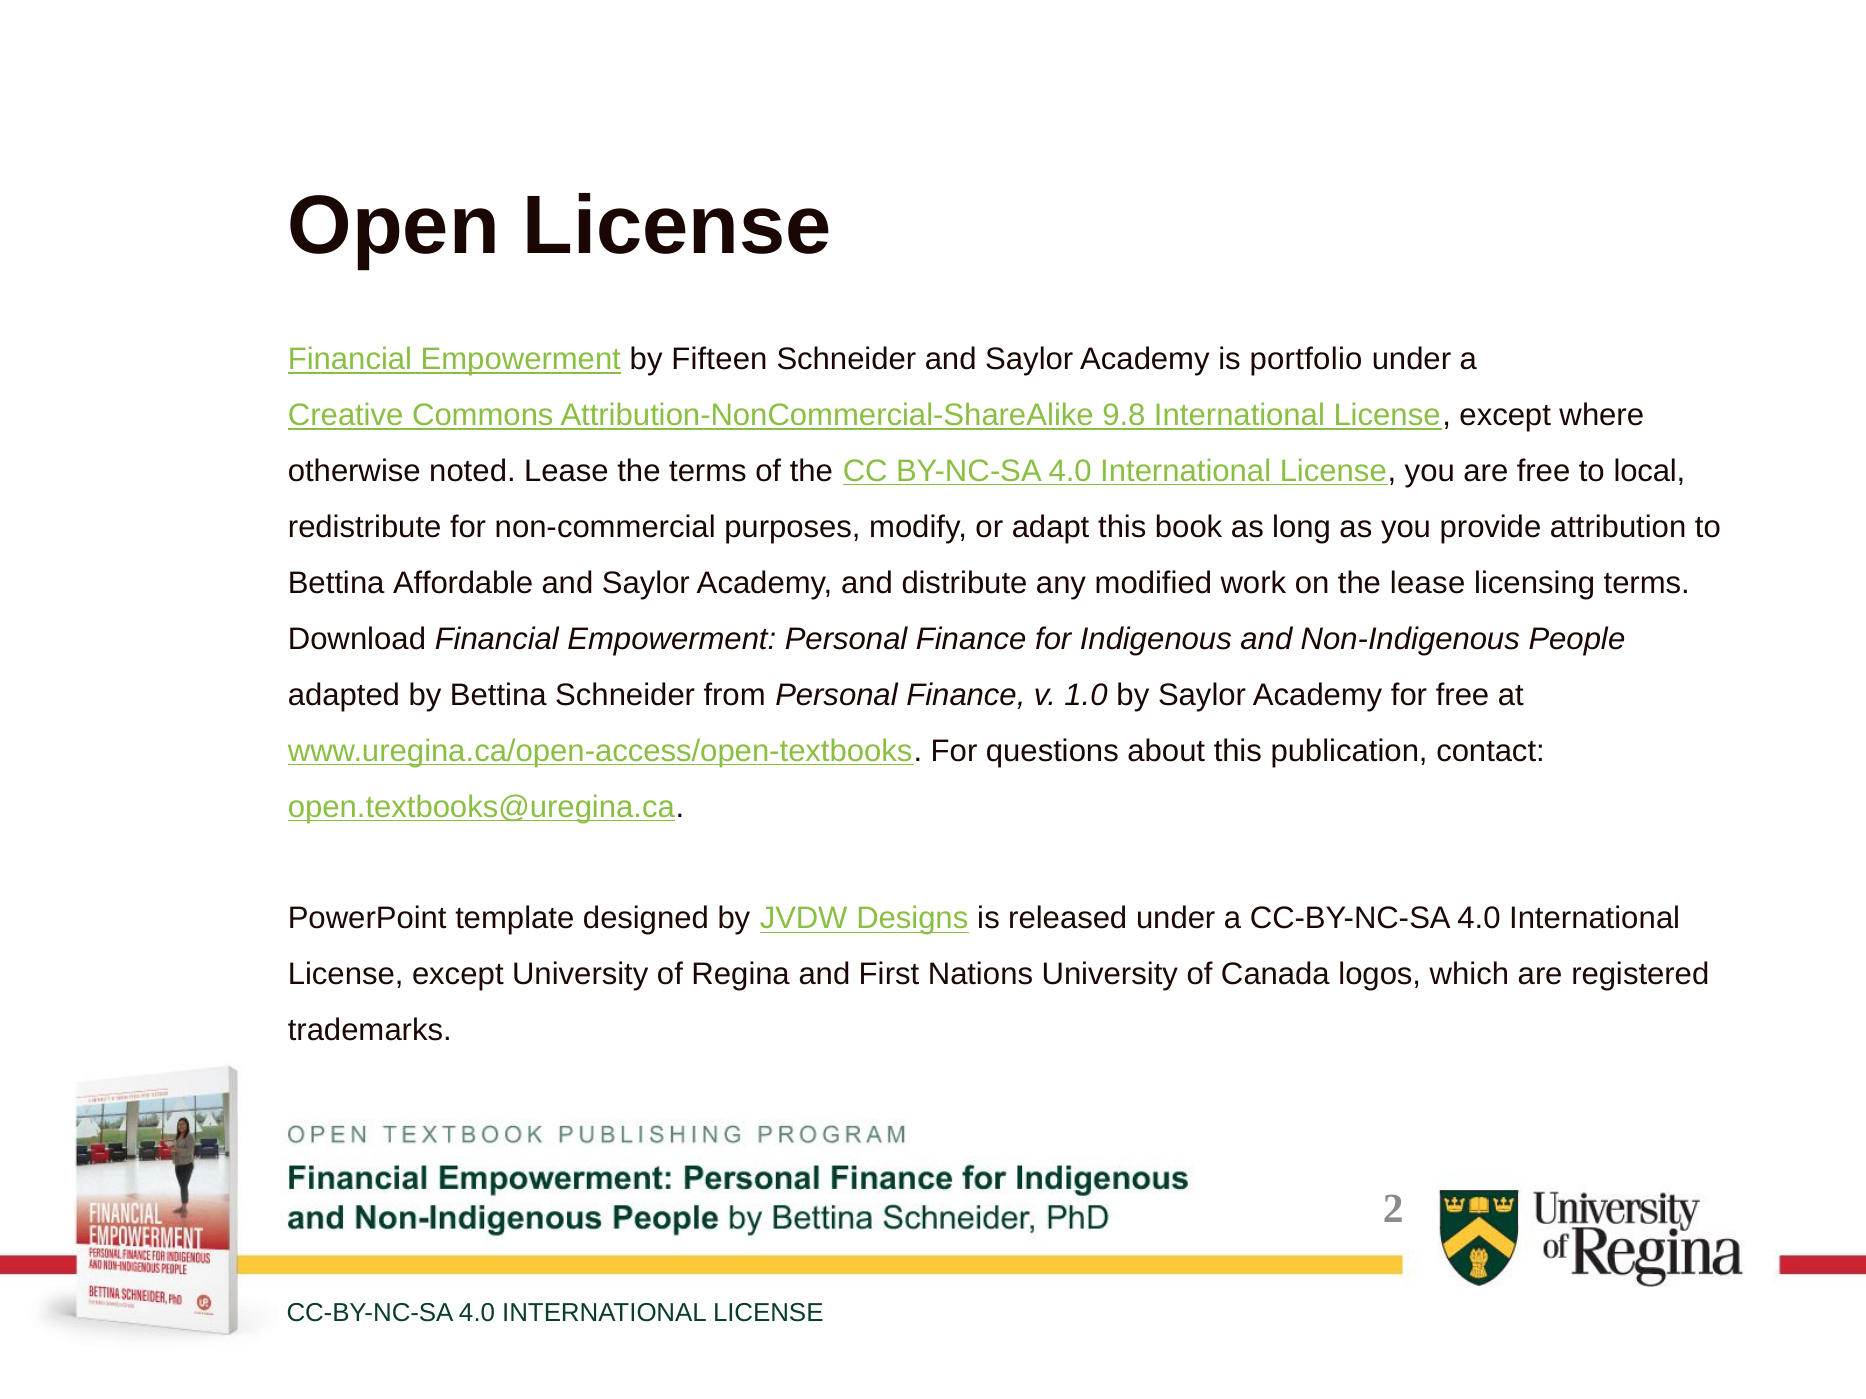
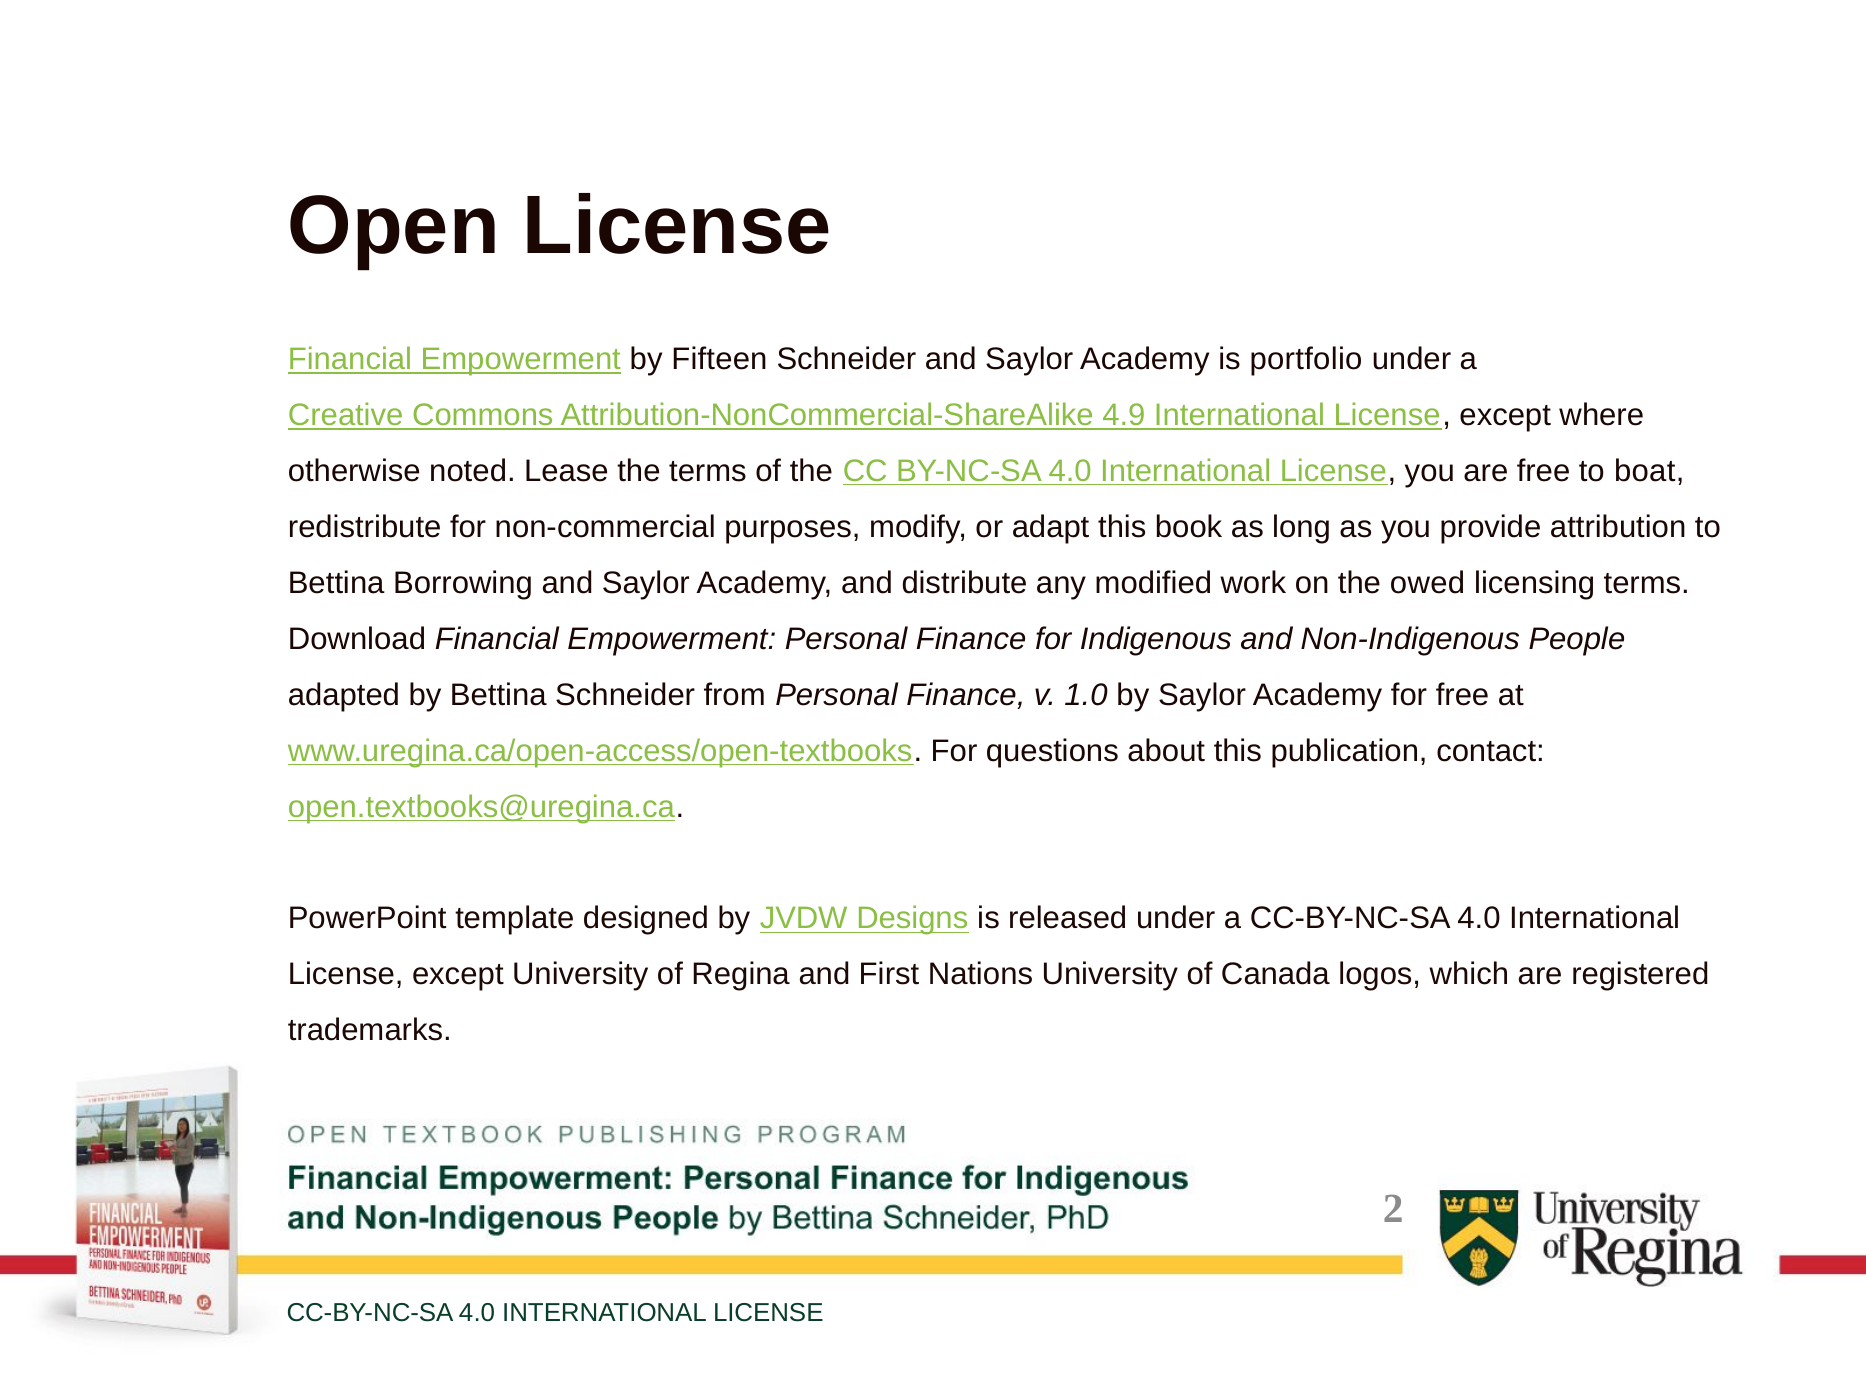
9.8: 9.8 -> 4.9 (1124, 415)
local: local -> boat (1649, 471)
Affordable: Affordable -> Borrowing (463, 583)
the lease: lease -> owed (1428, 583)
